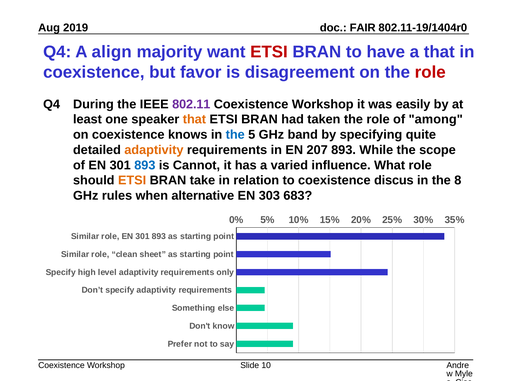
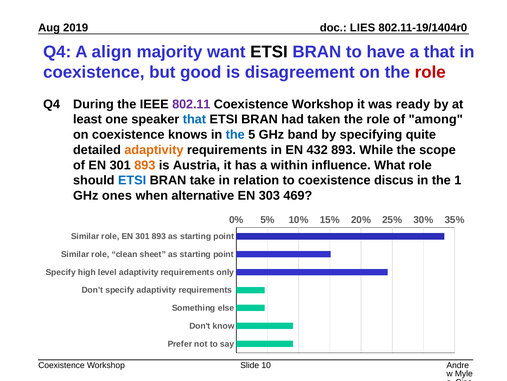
FAIR: FAIR -> LIES (363, 28)
ETSI colour: red -> black (269, 52)
favor: favor -> good (201, 72)
easily: easily -> ready (413, 104)
that colour: orange -> blue (194, 119)
207: 207 -> 432 (317, 150)
893 colour: blue -> orange (145, 165)
Cannot: Cannot -> Austria (196, 165)
varied: varied -> within (289, 165)
ETSI colour: orange -> blue (132, 180)
8: 8 -> 1 (458, 180)
rules: rules -> ones (117, 195)
683: 683 -> 469 (298, 195)
